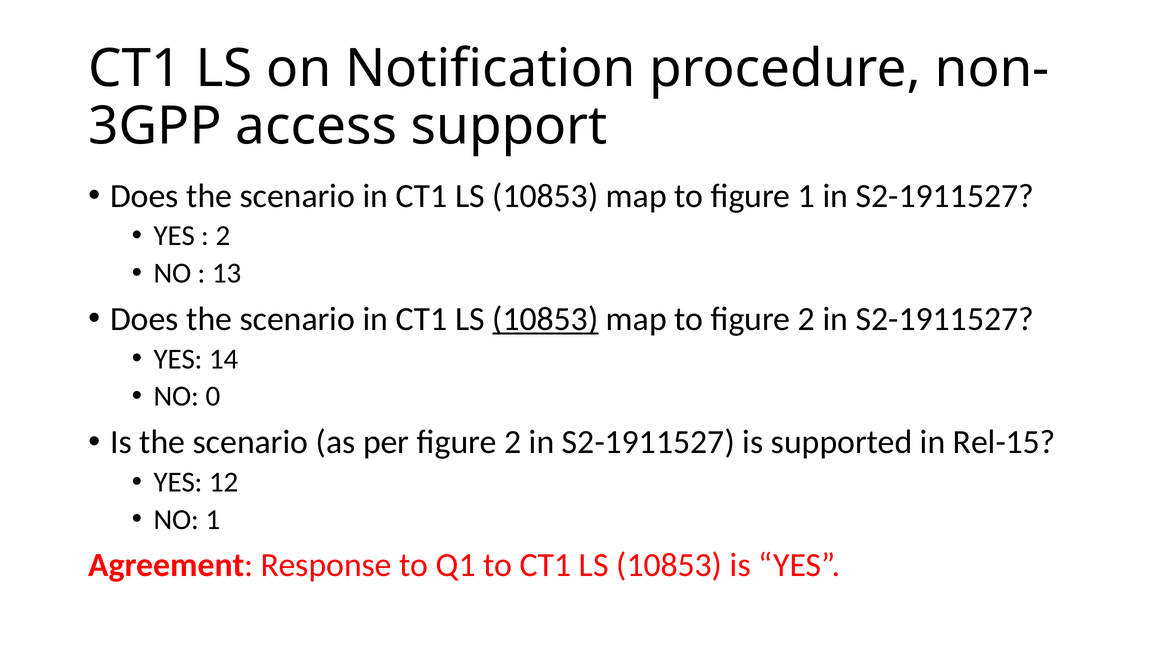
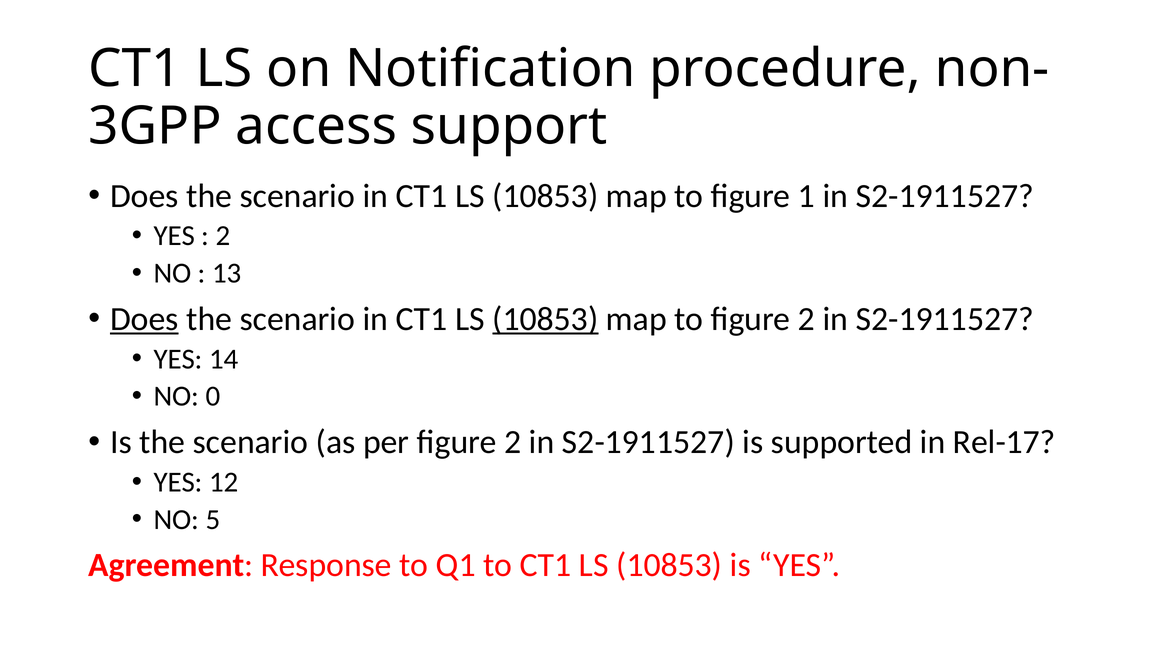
Does underline: none -> present (144, 319)
Rel-15: Rel-15 -> Rel-17 (1004, 442)
NO 1: 1 -> 5 (213, 519)
